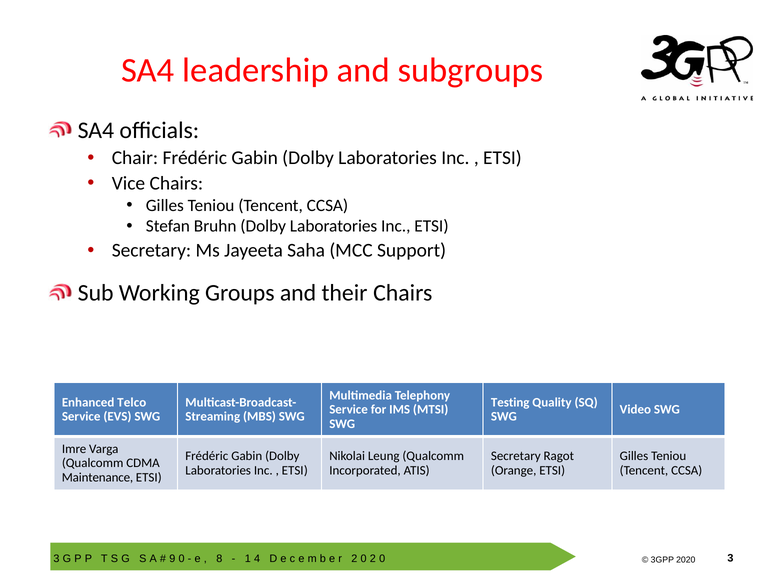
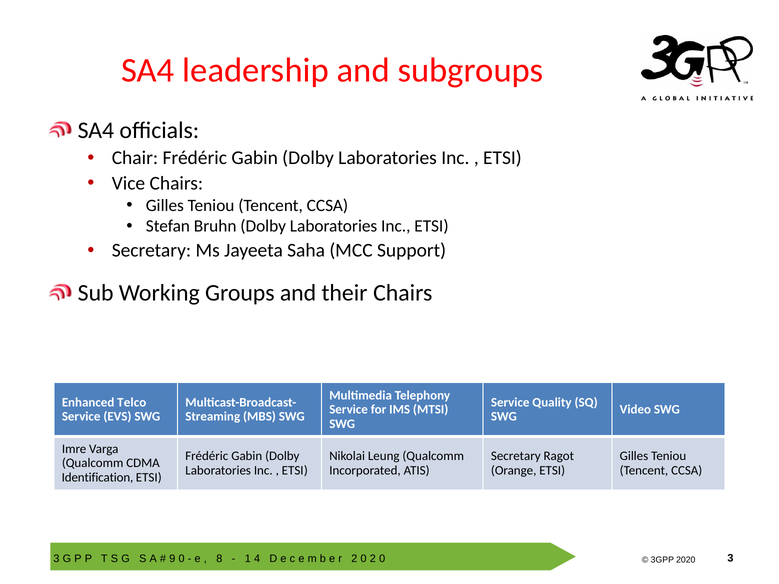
Testing: Testing -> Service (510, 403)
Maintenance: Maintenance -> Identification (98, 478)
